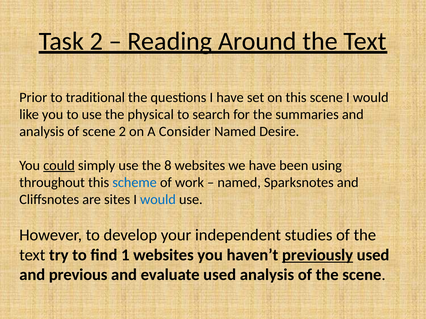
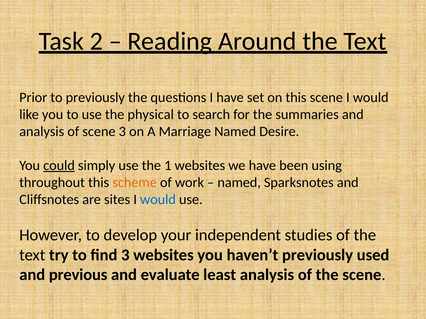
to traditional: traditional -> previously (95, 98)
scene 2: 2 -> 3 (122, 132)
Consider: Consider -> Marriage (185, 132)
8: 8 -> 1 (168, 166)
scheme colour: blue -> orange (135, 183)
find 1: 1 -> 3 (125, 255)
previously underline: present -> none (318, 255)
evaluate used: used -> least (220, 275)
